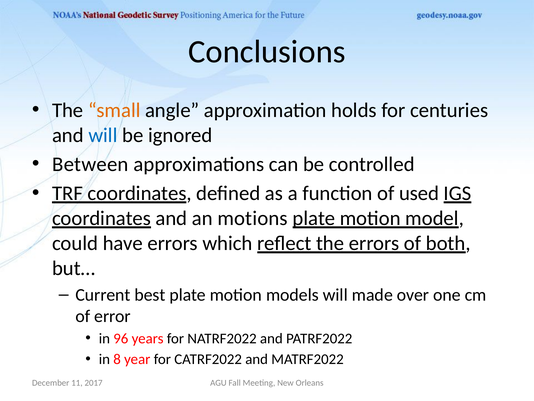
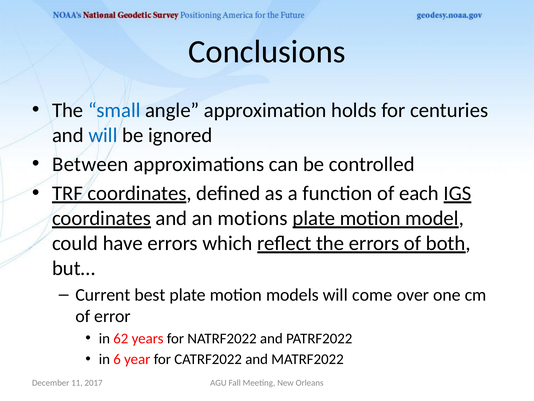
small colour: orange -> blue (114, 110)
used: used -> each (419, 193)
made: made -> come (372, 294)
96: 96 -> 62 (121, 338)
8: 8 -> 6 (117, 359)
